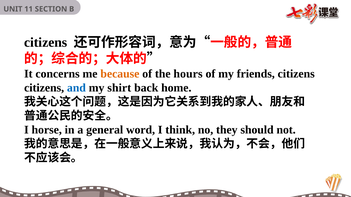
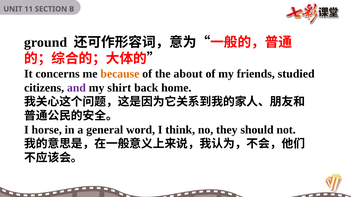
citizens: citizens -> ground (46, 42)
hours: hours -> about (188, 74)
friends citizens: citizens -> studied (296, 74)
and colour: blue -> purple (76, 88)
